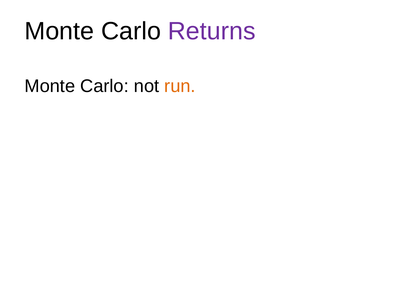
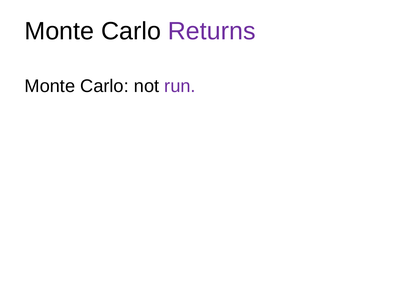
run colour: orange -> purple (180, 86)
